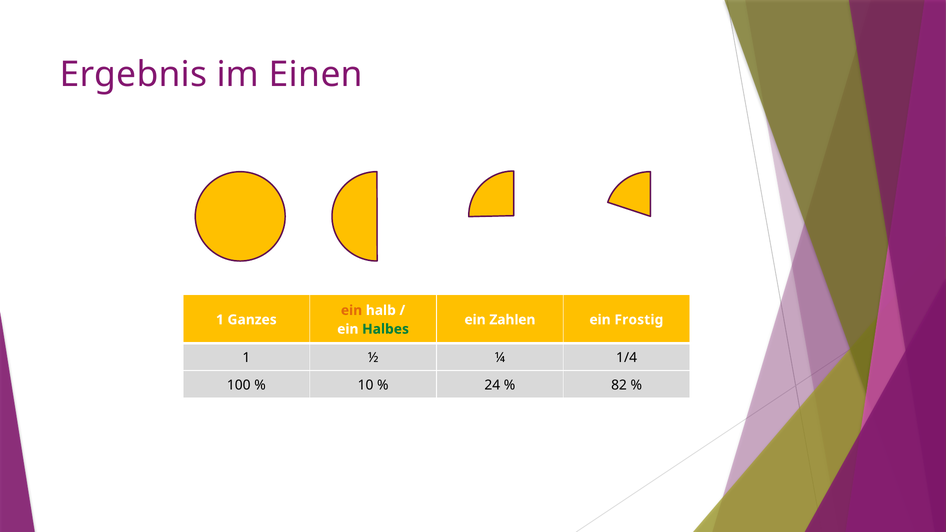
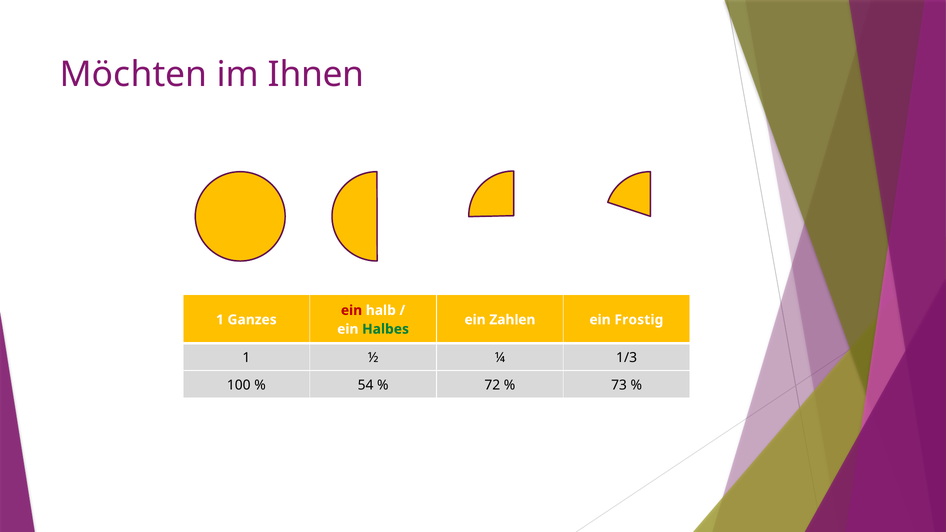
Ergebnis: Ergebnis -> Möchten (134, 75)
Einen: Einen -> Ihnen (316, 75)
ein colour: orange -> red (352, 310)
1/4: 1/4 -> 1/3 (627, 358)
10: 10 -> 54 (366, 385)
24: 24 -> 72 (492, 385)
82: 82 -> 73 (619, 385)
